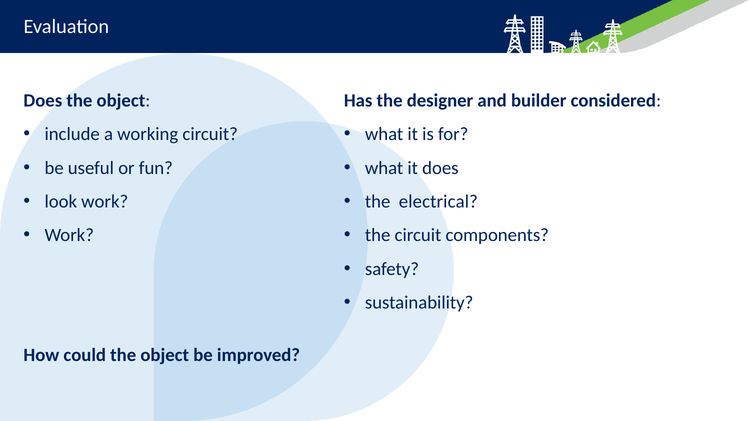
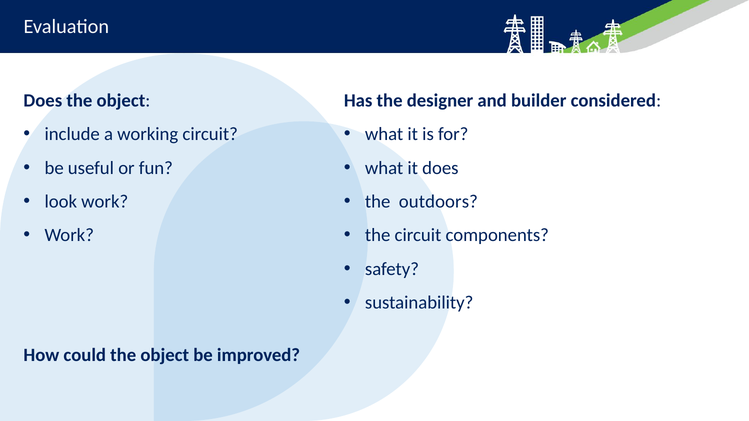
electrical: electrical -> outdoors (438, 202)
